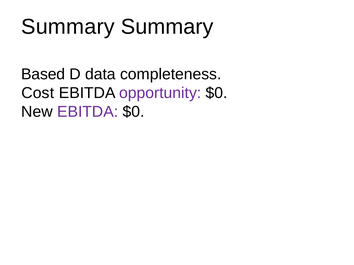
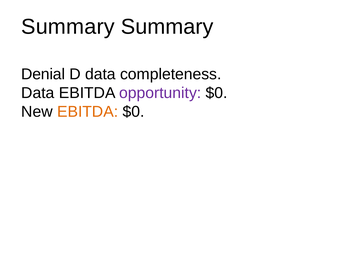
Based: Based -> Denial (43, 74)
Cost: Cost -> Data (38, 93)
EBITDA colour: purple -> orange (88, 112)
